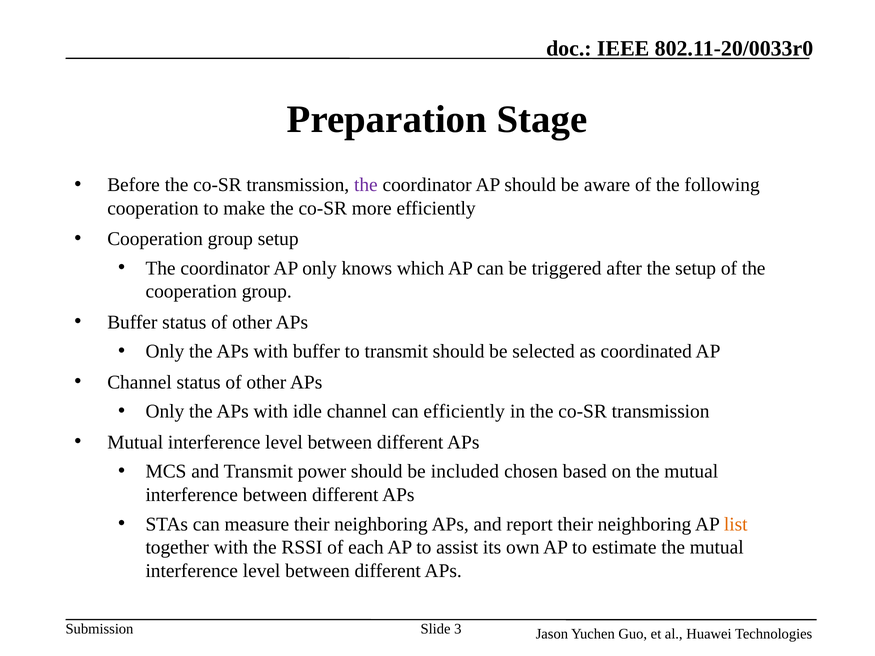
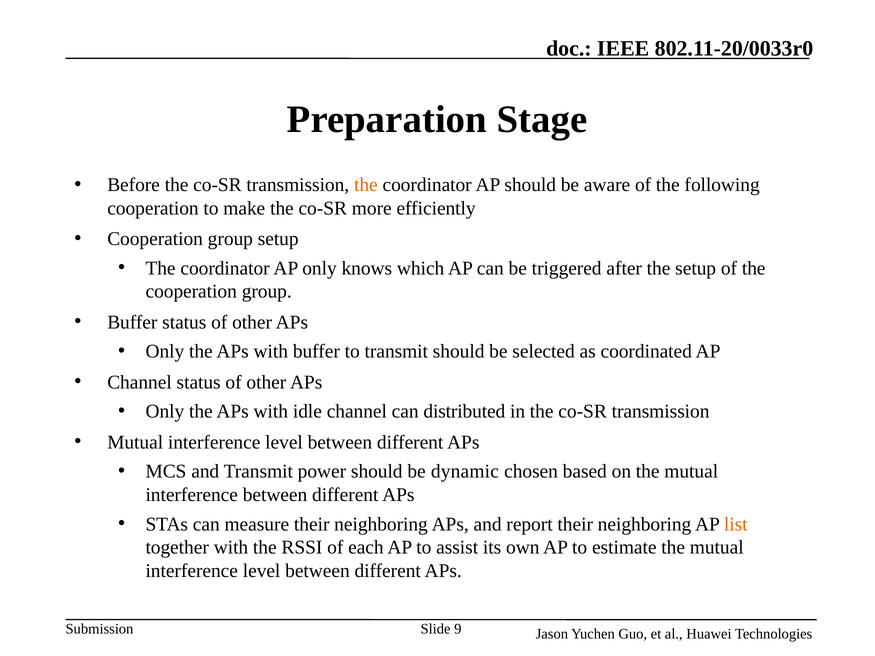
the colour: purple -> orange (366, 185)
can efficiently: efficiently -> distributed (464, 412)
included: included -> dynamic (465, 472)
3: 3 -> 9 (458, 629)
